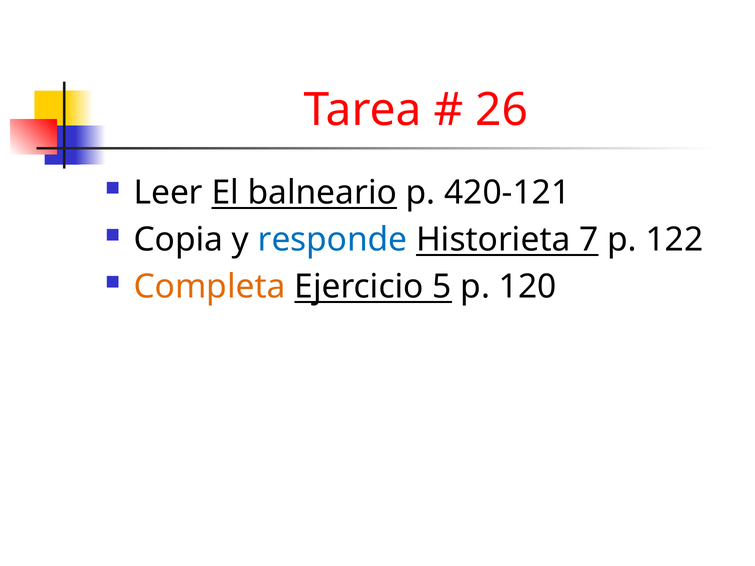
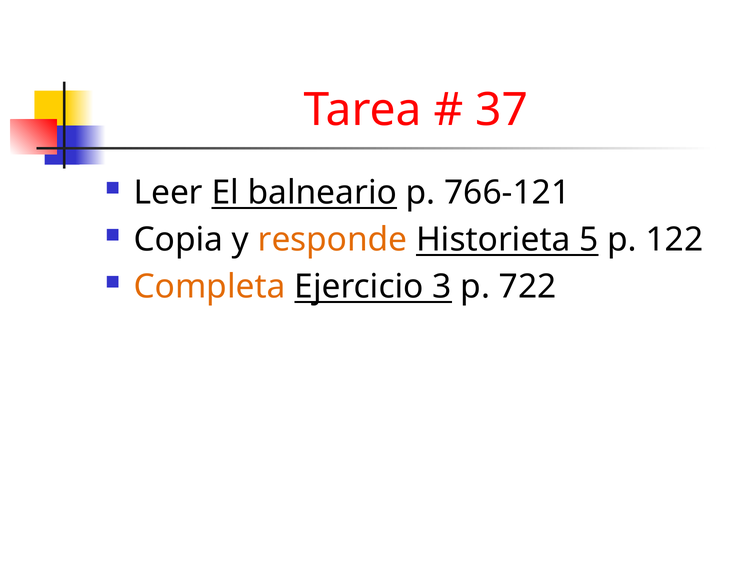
26: 26 -> 37 (502, 110)
420-121: 420-121 -> 766-121 (507, 193)
responde colour: blue -> orange (333, 240)
7: 7 -> 5 (589, 240)
5: 5 -> 3 (442, 287)
120: 120 -> 722 (528, 287)
